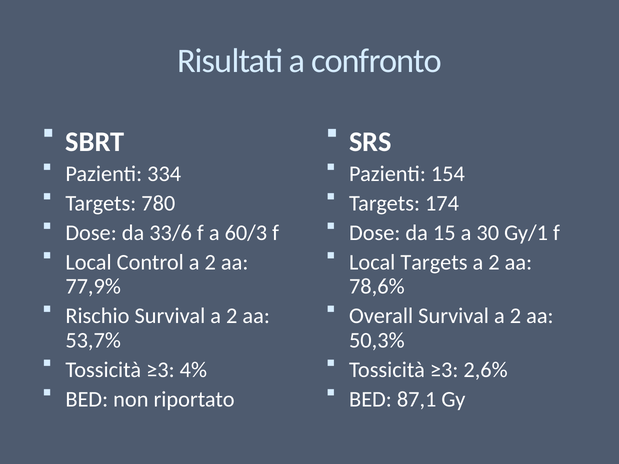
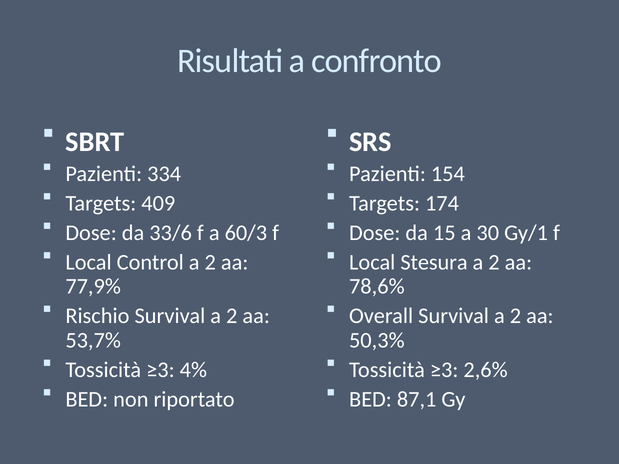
780: 780 -> 409 (158, 203)
Local Targets: Targets -> Stesura (434, 263)
